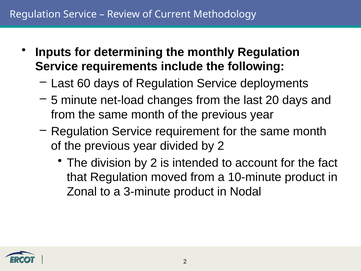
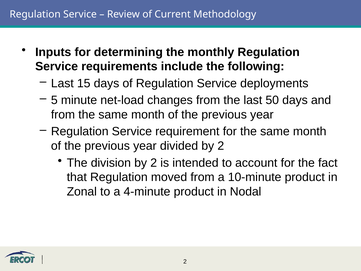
60: 60 -> 15 (84, 83)
20: 20 -> 50 (272, 100)
3-minute: 3-minute -> 4-minute (147, 192)
